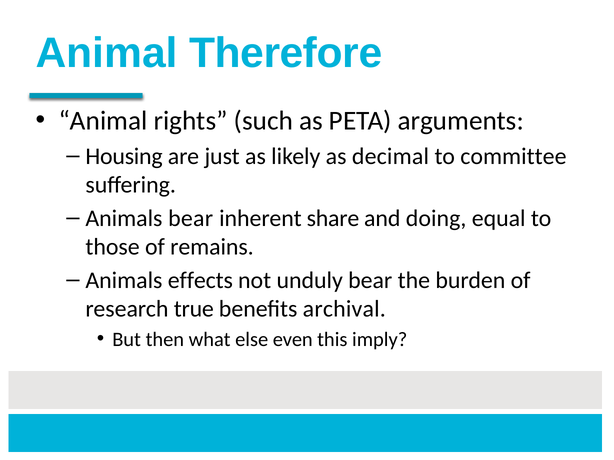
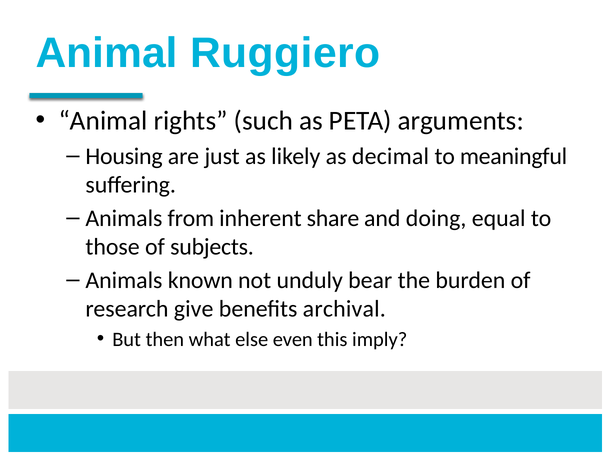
Therefore: Therefore -> Ruggiero (285, 53)
committee: committee -> meaningful (514, 156)
Animals bear: bear -> from (191, 218)
remains: remains -> subjects (212, 247)
effects: effects -> known (200, 281)
true: true -> give (194, 309)
